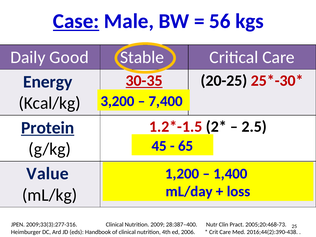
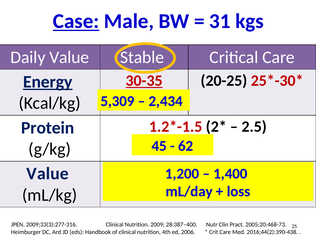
56: 56 -> 31 (220, 21)
Daily Good: Good -> Value (69, 57)
Energy underline: none -> present (48, 82)
3,200: 3,200 -> 5,309 (118, 101)
7,400: 7,400 -> 2,434 (166, 101)
Protein underline: present -> none (48, 128)
65: 65 -> 62 (186, 146)
